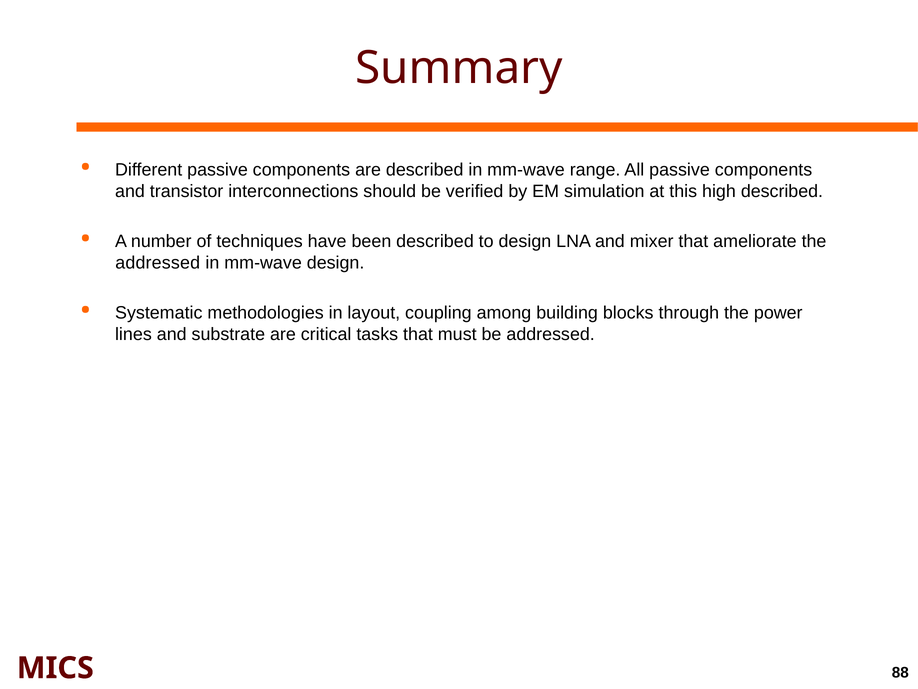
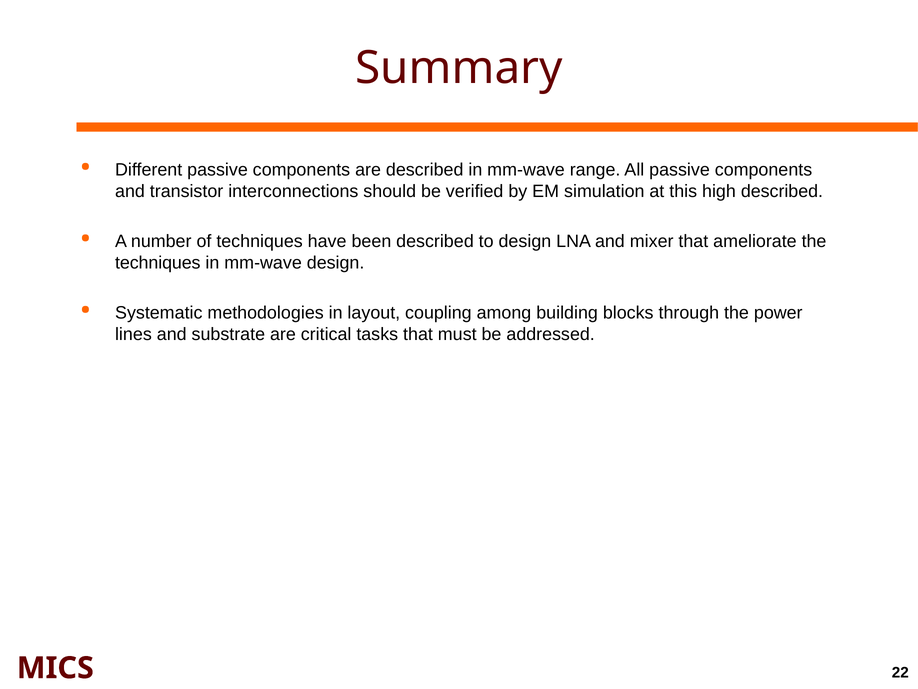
addressed: addressed -> techniques (158, 262)
88: 88 -> 22 (900, 672)
